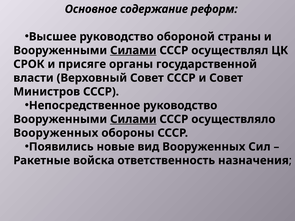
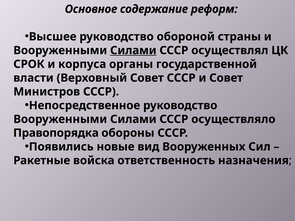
присяге: присяге -> корпуса (82, 64)
Силами underline: present -> none (133, 119)
Вооруженных: Вооруженных -> Правопорядка (56, 133)
